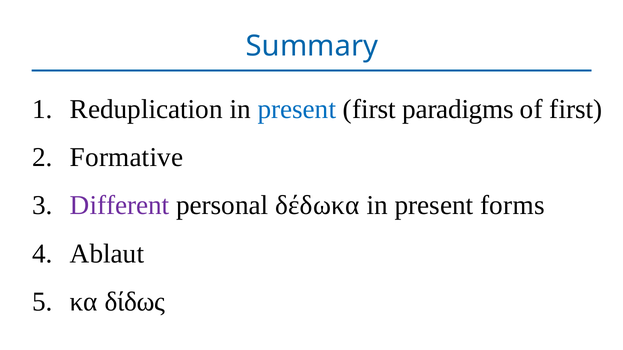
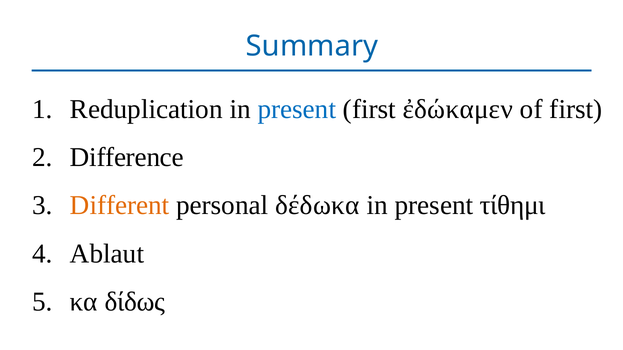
paradigms: paradigms -> ἐδώκαμεν (458, 109)
Formative: Formative -> Difference (127, 157)
Different colour: purple -> orange (120, 206)
forms: forms -> τίθημι (513, 206)
